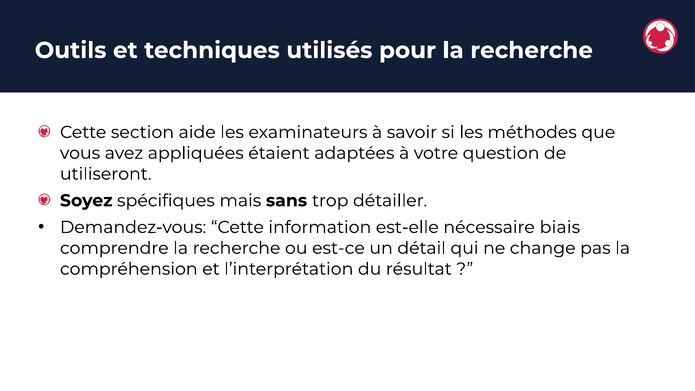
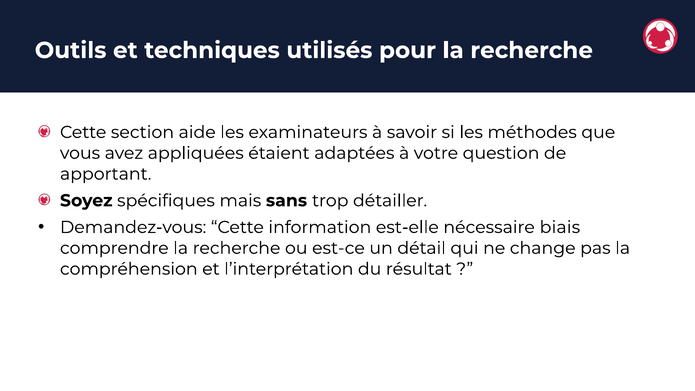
utiliseront: utiliseront -> apportant (106, 174)
